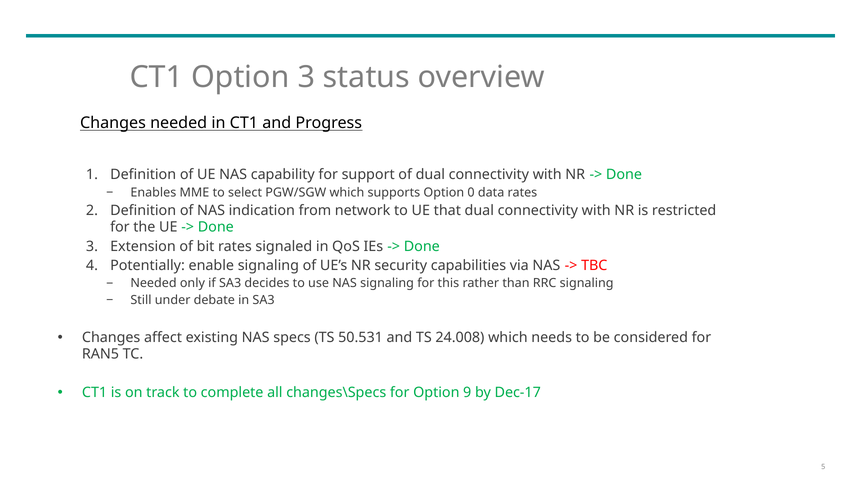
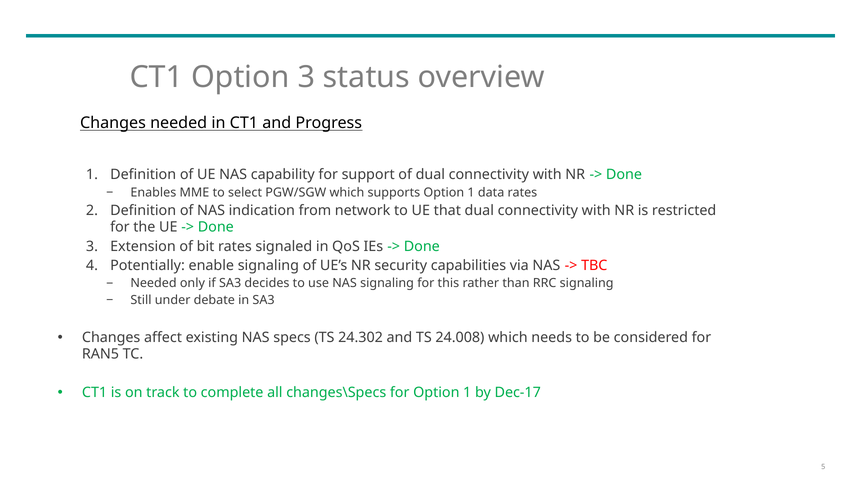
supports Option 0: 0 -> 1 (471, 193)
50.531: 50.531 -> 24.302 (361, 338)
for Option 9: 9 -> 1 (467, 393)
